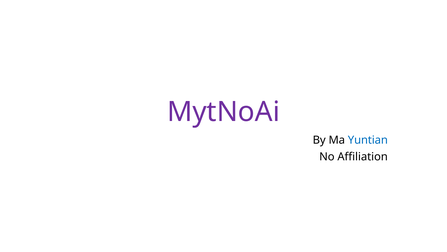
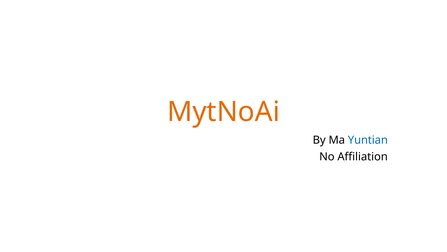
MytNoAi colour: purple -> orange (223, 112)
